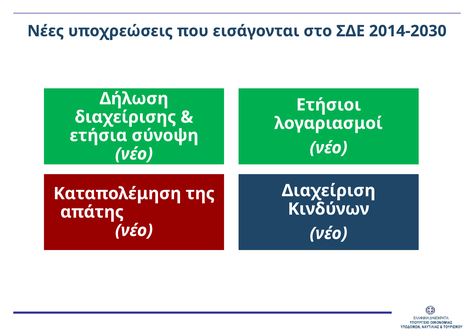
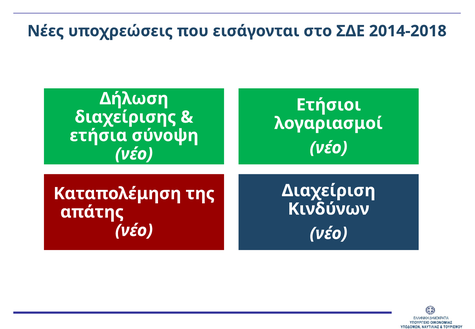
2014-2030: 2014-2030 -> 2014-2018 (408, 31)
